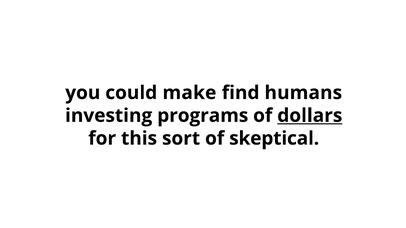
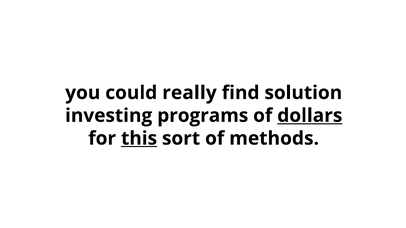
make: make -> really (189, 93)
humans: humans -> solution (303, 93)
this underline: none -> present (139, 139)
skeptical: skeptical -> methods (274, 139)
